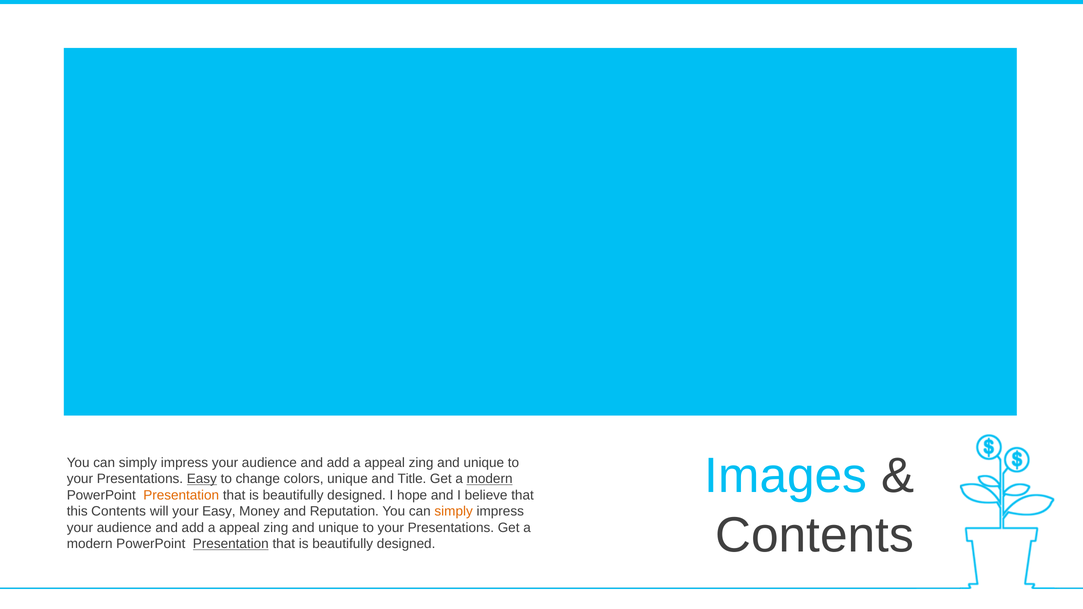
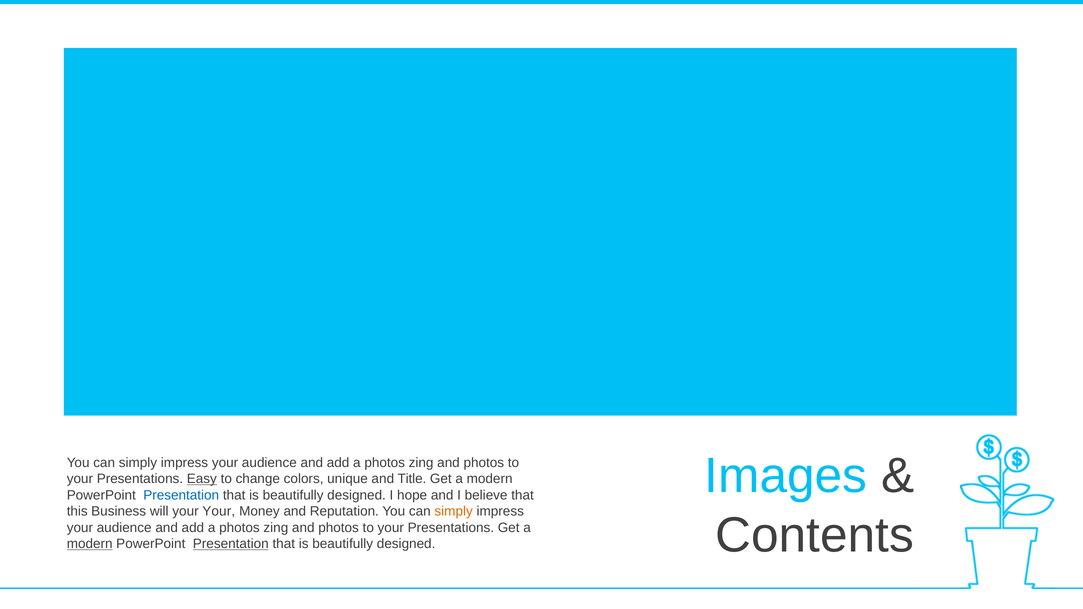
appeal: appeal -> photos (385, 463)
unique: unique -> photos (484, 463)
modern underline: present -> none (490, 479)
Presentation colour: orange -> blue (181, 495)
this Contents: Contents -> Business (119, 512)
your Easy: Easy -> Your (219, 512)
appeal: appeal -> photos (239, 528)
unique: unique -> photos (339, 528)
modern underline: none -> present (90, 544)
